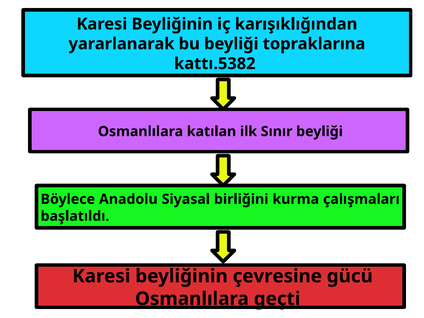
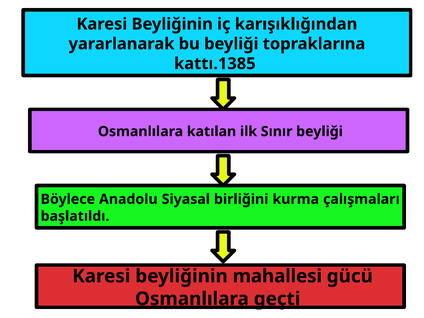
kattı.5382: kattı.5382 -> kattı.1385 (215, 64)
çevresine: çevresine -> mahallesi (277, 276)
